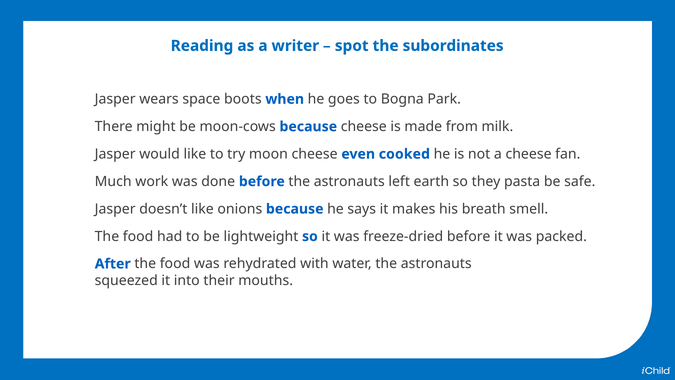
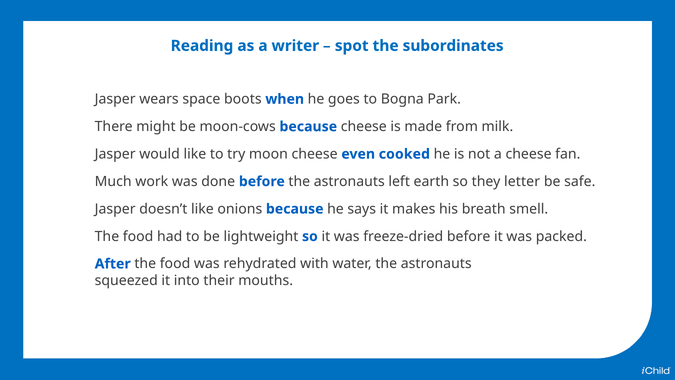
pasta: pasta -> letter (522, 181)
